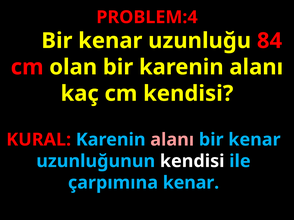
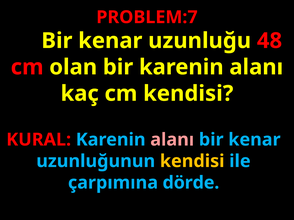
PROBLEM:4: PROBLEM:4 -> PROBLEM:7 (147, 17)
84: 84 -> 48 (269, 41)
kendisi colour: white -> yellow (192, 162)
çarpımına kenar: kenar -> dörde (191, 183)
